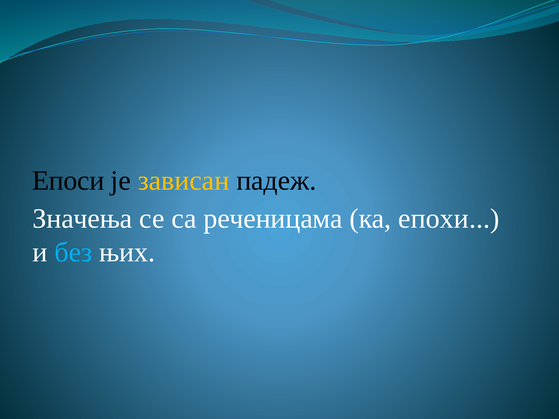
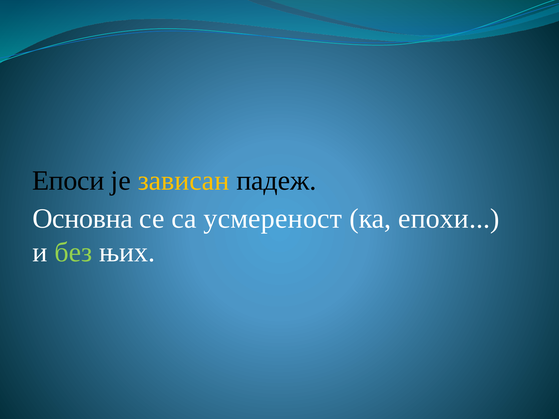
Значења: Значења -> Основна (83, 219)
реченицама: реченицама -> усмереност (273, 219)
без colour: light blue -> light green (73, 252)
